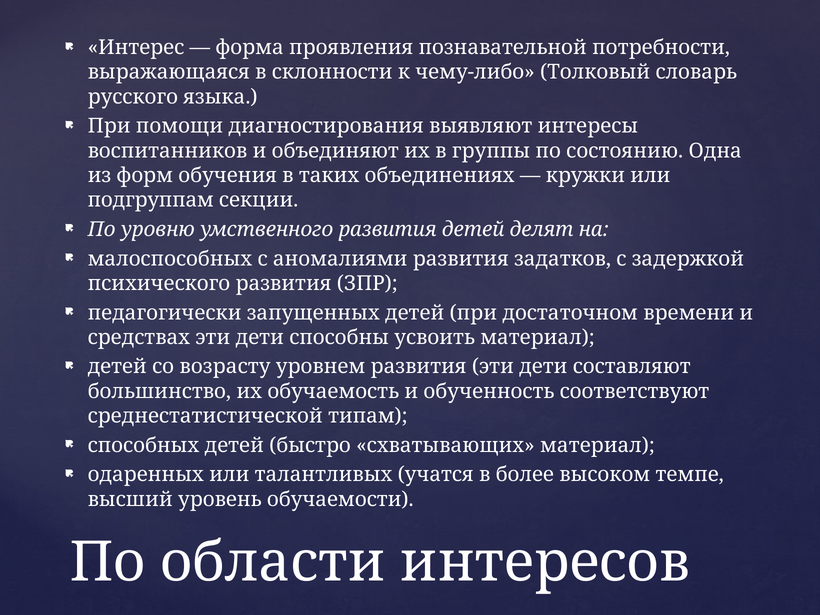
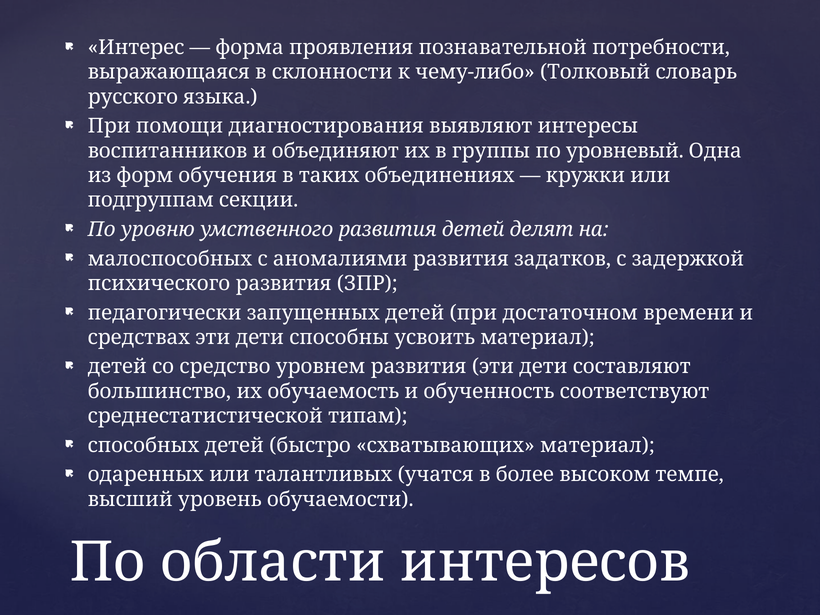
состоянию: состоянию -> уровневый (625, 151)
возрасту: возрасту -> средство (225, 367)
